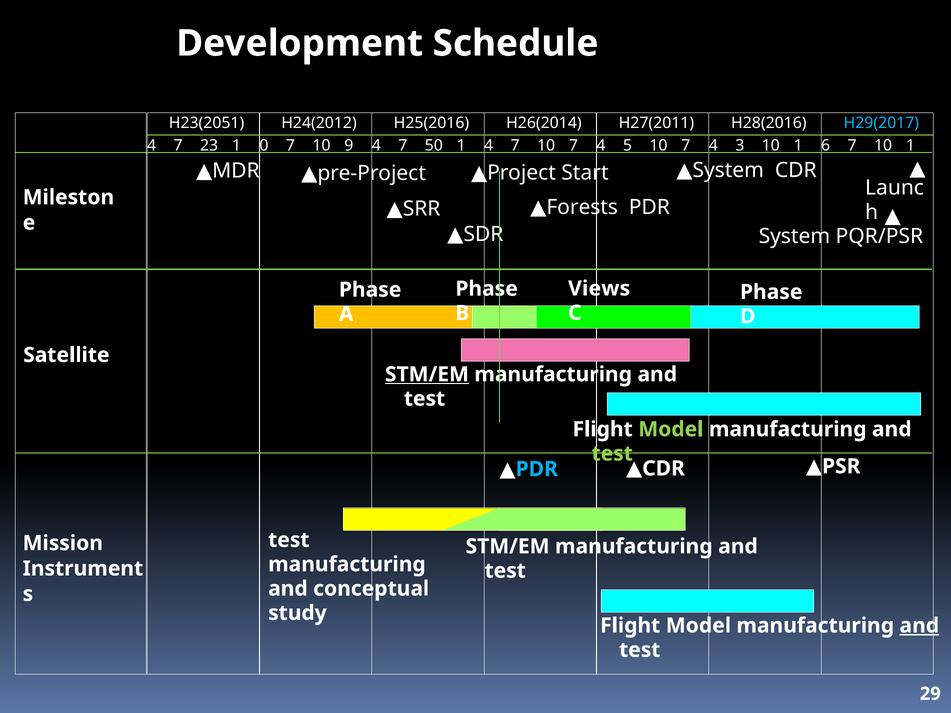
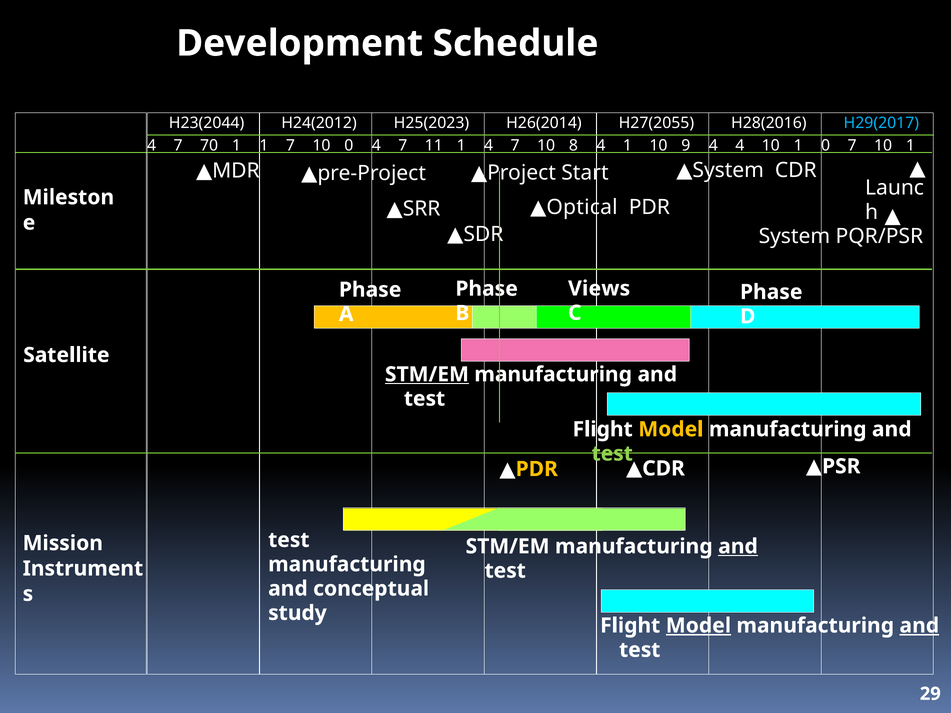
H23(2051: H23(2051 -> H23(2044 (207, 123)
H25(2016: H25(2016 -> H25(2023 (431, 123)
H27(2011: H27(2011 -> H27(2055 (656, 123)
23: 23 -> 70 (209, 146)
1 0: 0 -> 1 (264, 146)
10 9: 9 -> 0 (349, 146)
50: 50 -> 11 (434, 146)
7 10 7: 7 -> 8 (573, 146)
4 5: 5 -> 1 (628, 146)
7: 7 -> 9 (686, 146)
4 3: 3 -> 4 (740, 146)
1 6: 6 -> 0 (826, 146)
Forests: Forests -> Optical (582, 207)
Model colour: light green -> yellow (671, 429)
PDR colour: light blue -> yellow (537, 469)
and underline: none -> present (738, 547)
Model underline: none -> present (698, 626)
